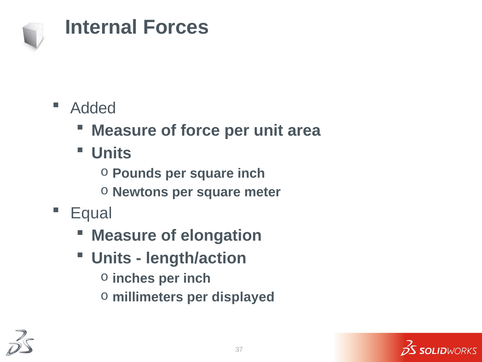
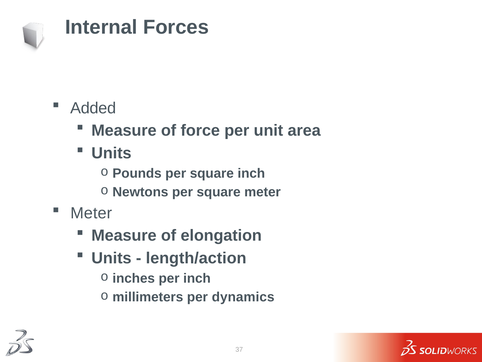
Equal: Equal -> Meter (91, 213)
displayed: displayed -> dynamics (243, 297)
